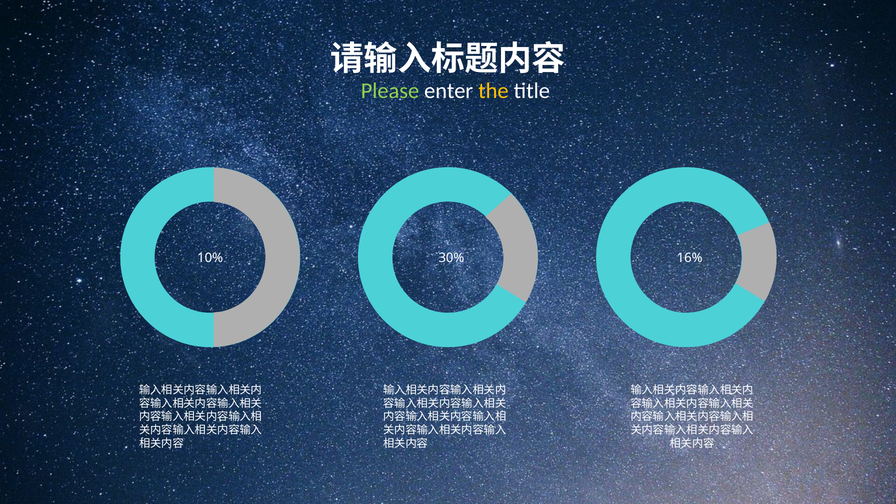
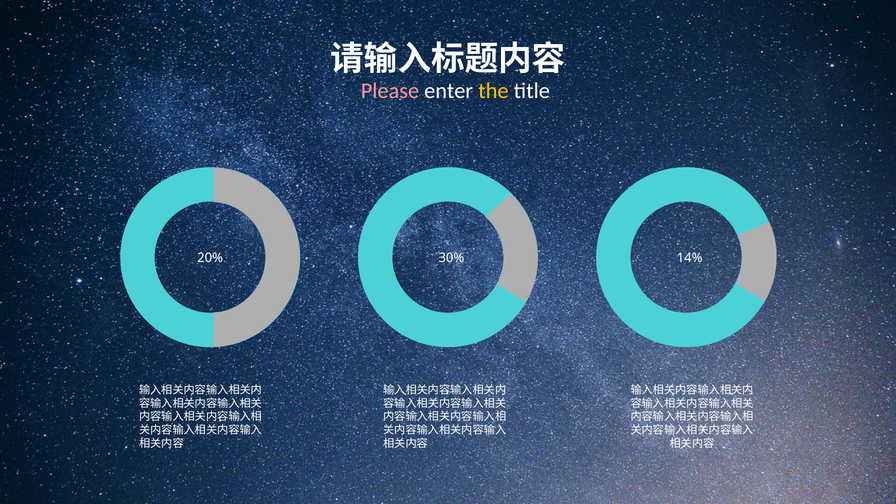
Please colour: light green -> pink (390, 91)
10%: 10% -> 20% (210, 258)
16%: 16% -> 14% (690, 258)
